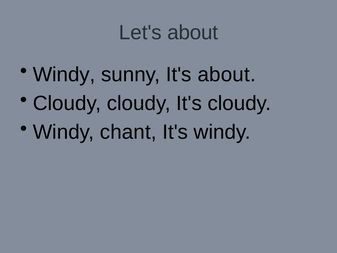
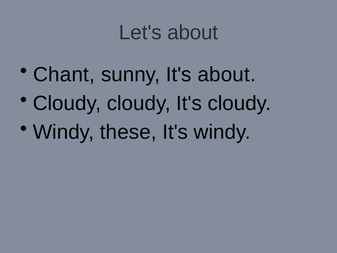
Windy: Windy -> Chant (64, 74)
chant: chant -> these (128, 132)
